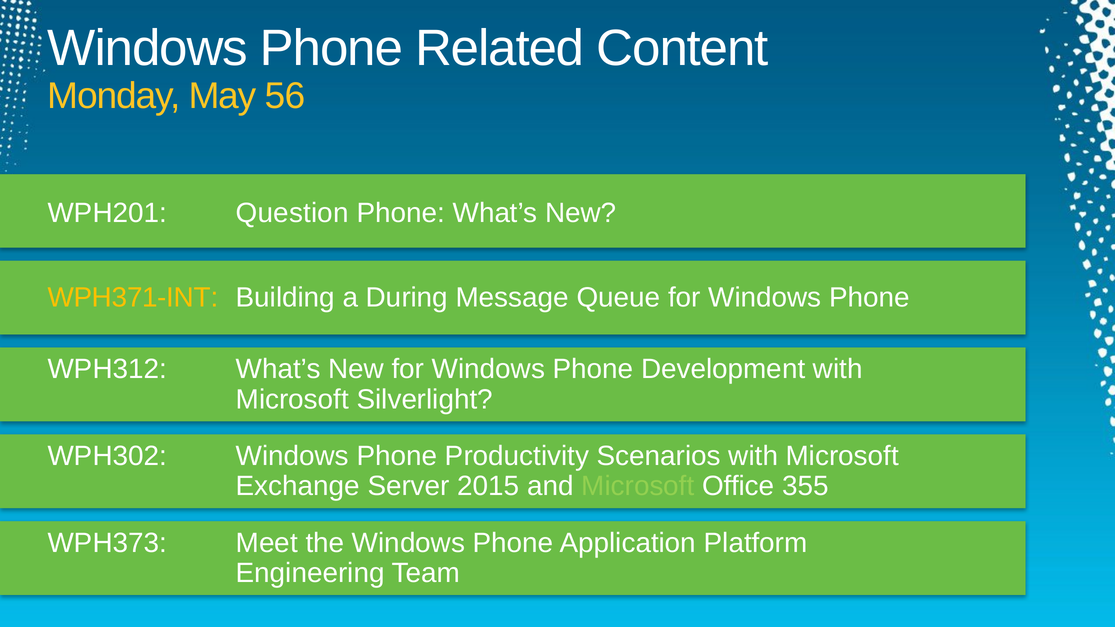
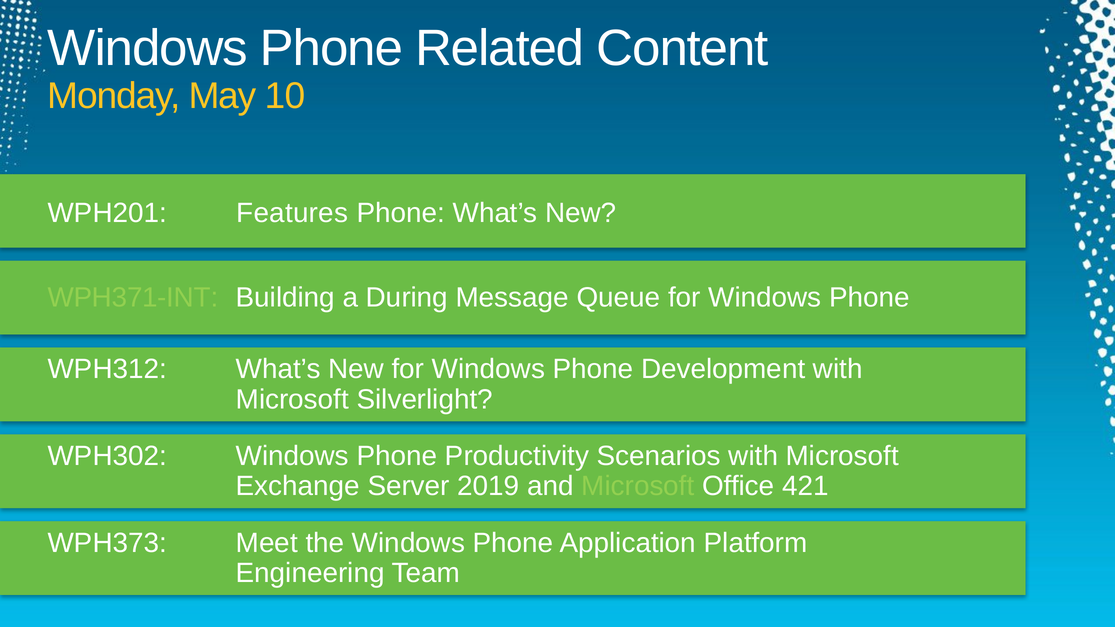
56: 56 -> 10 (285, 96)
Question: Question -> Features (292, 213)
WPH371-INT colour: yellow -> light green (133, 298)
2015: 2015 -> 2019 (488, 486)
355: 355 -> 421 (805, 486)
